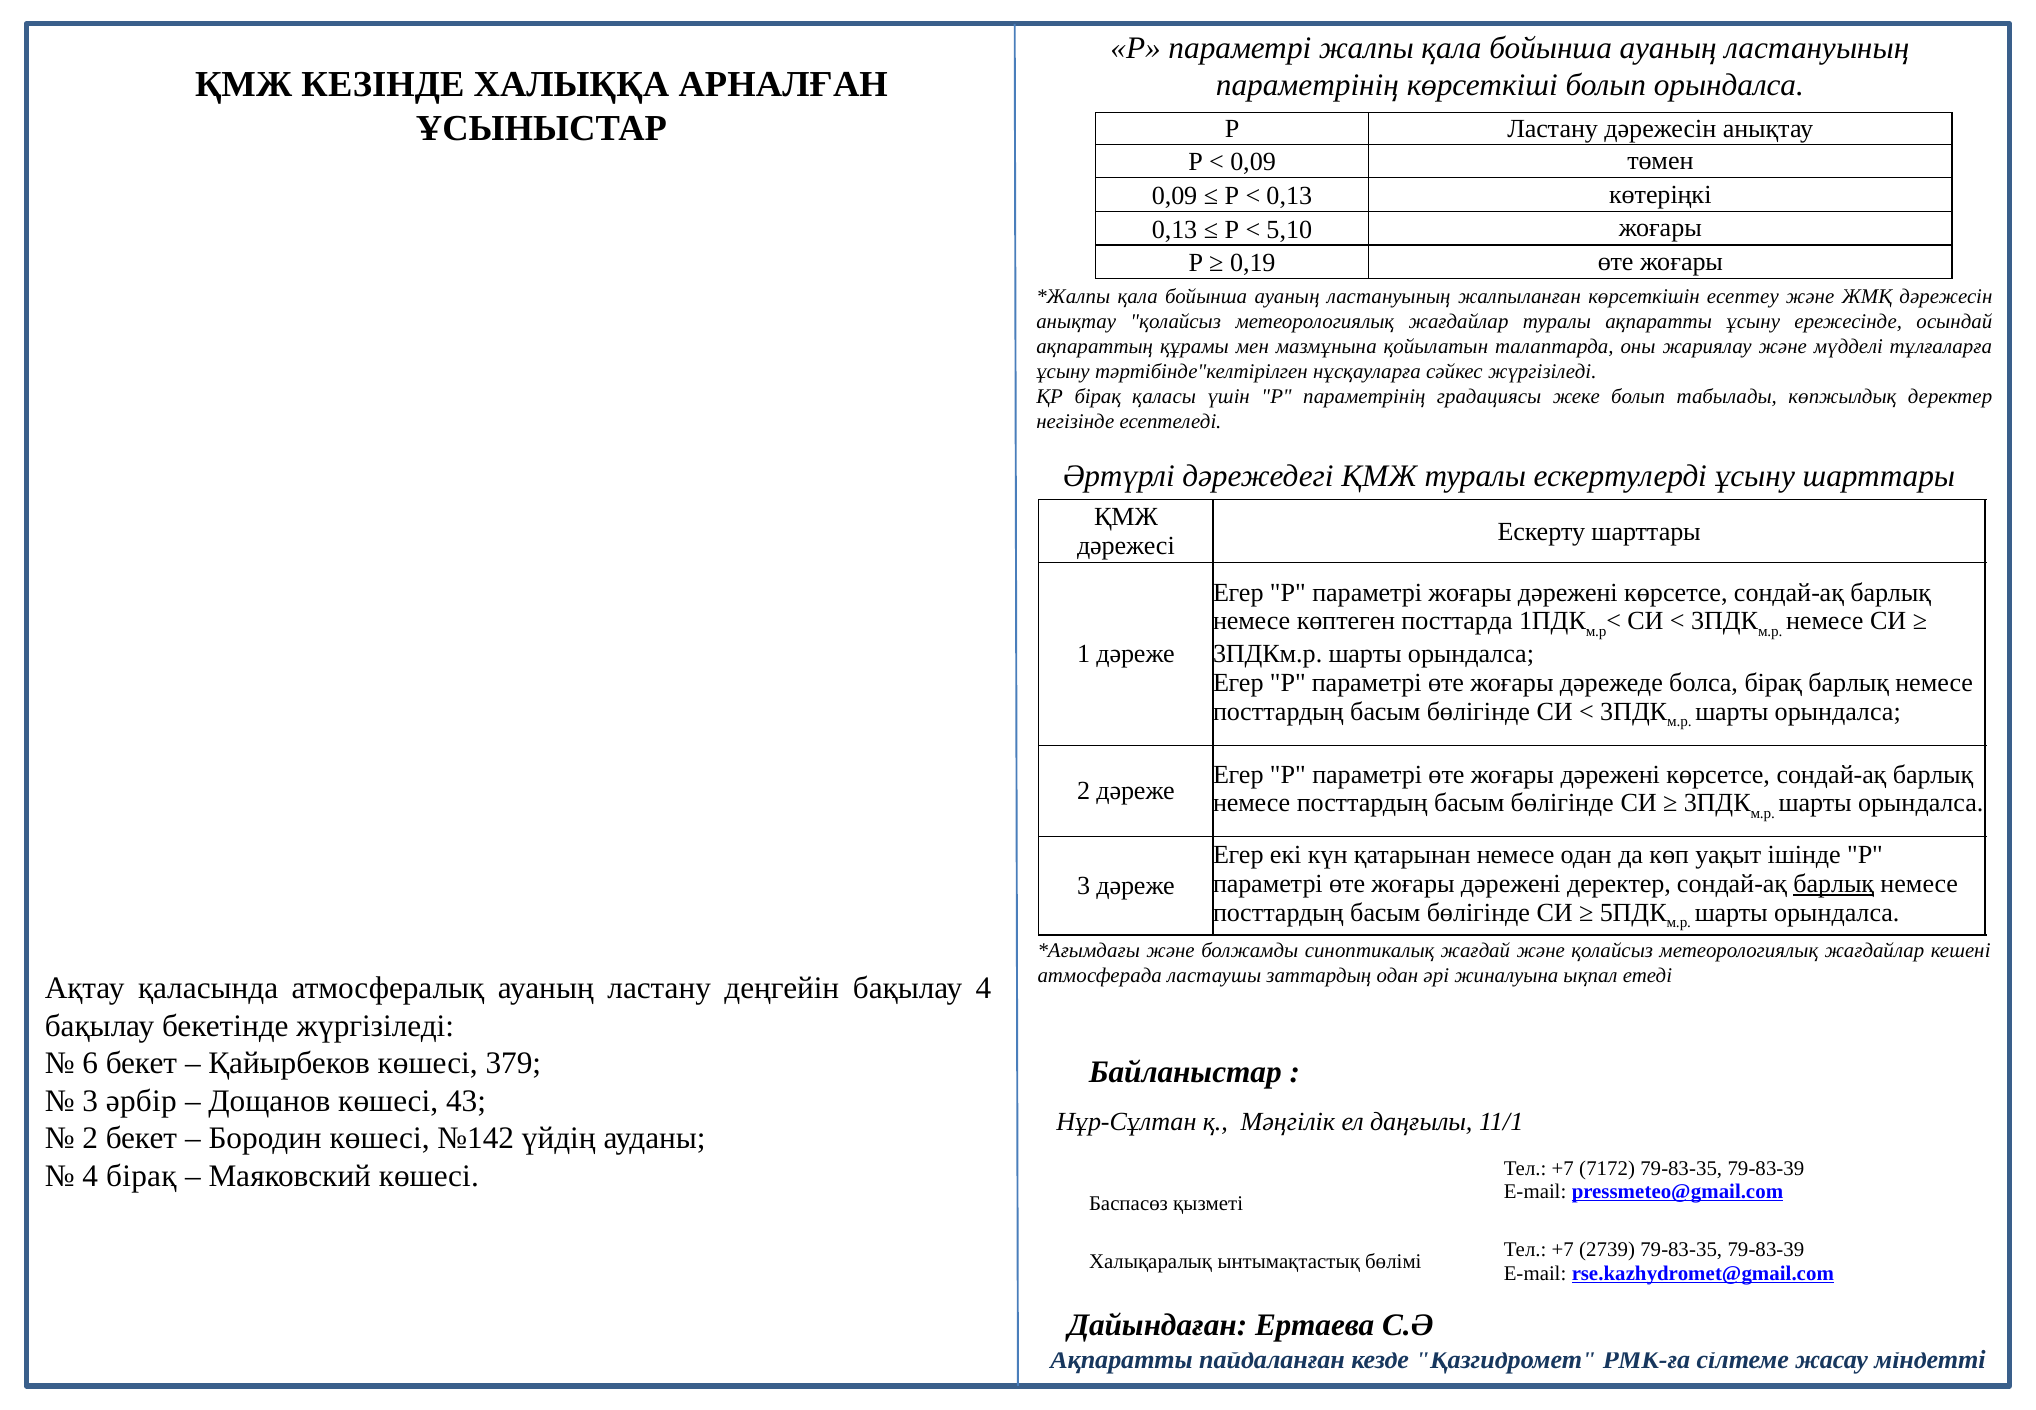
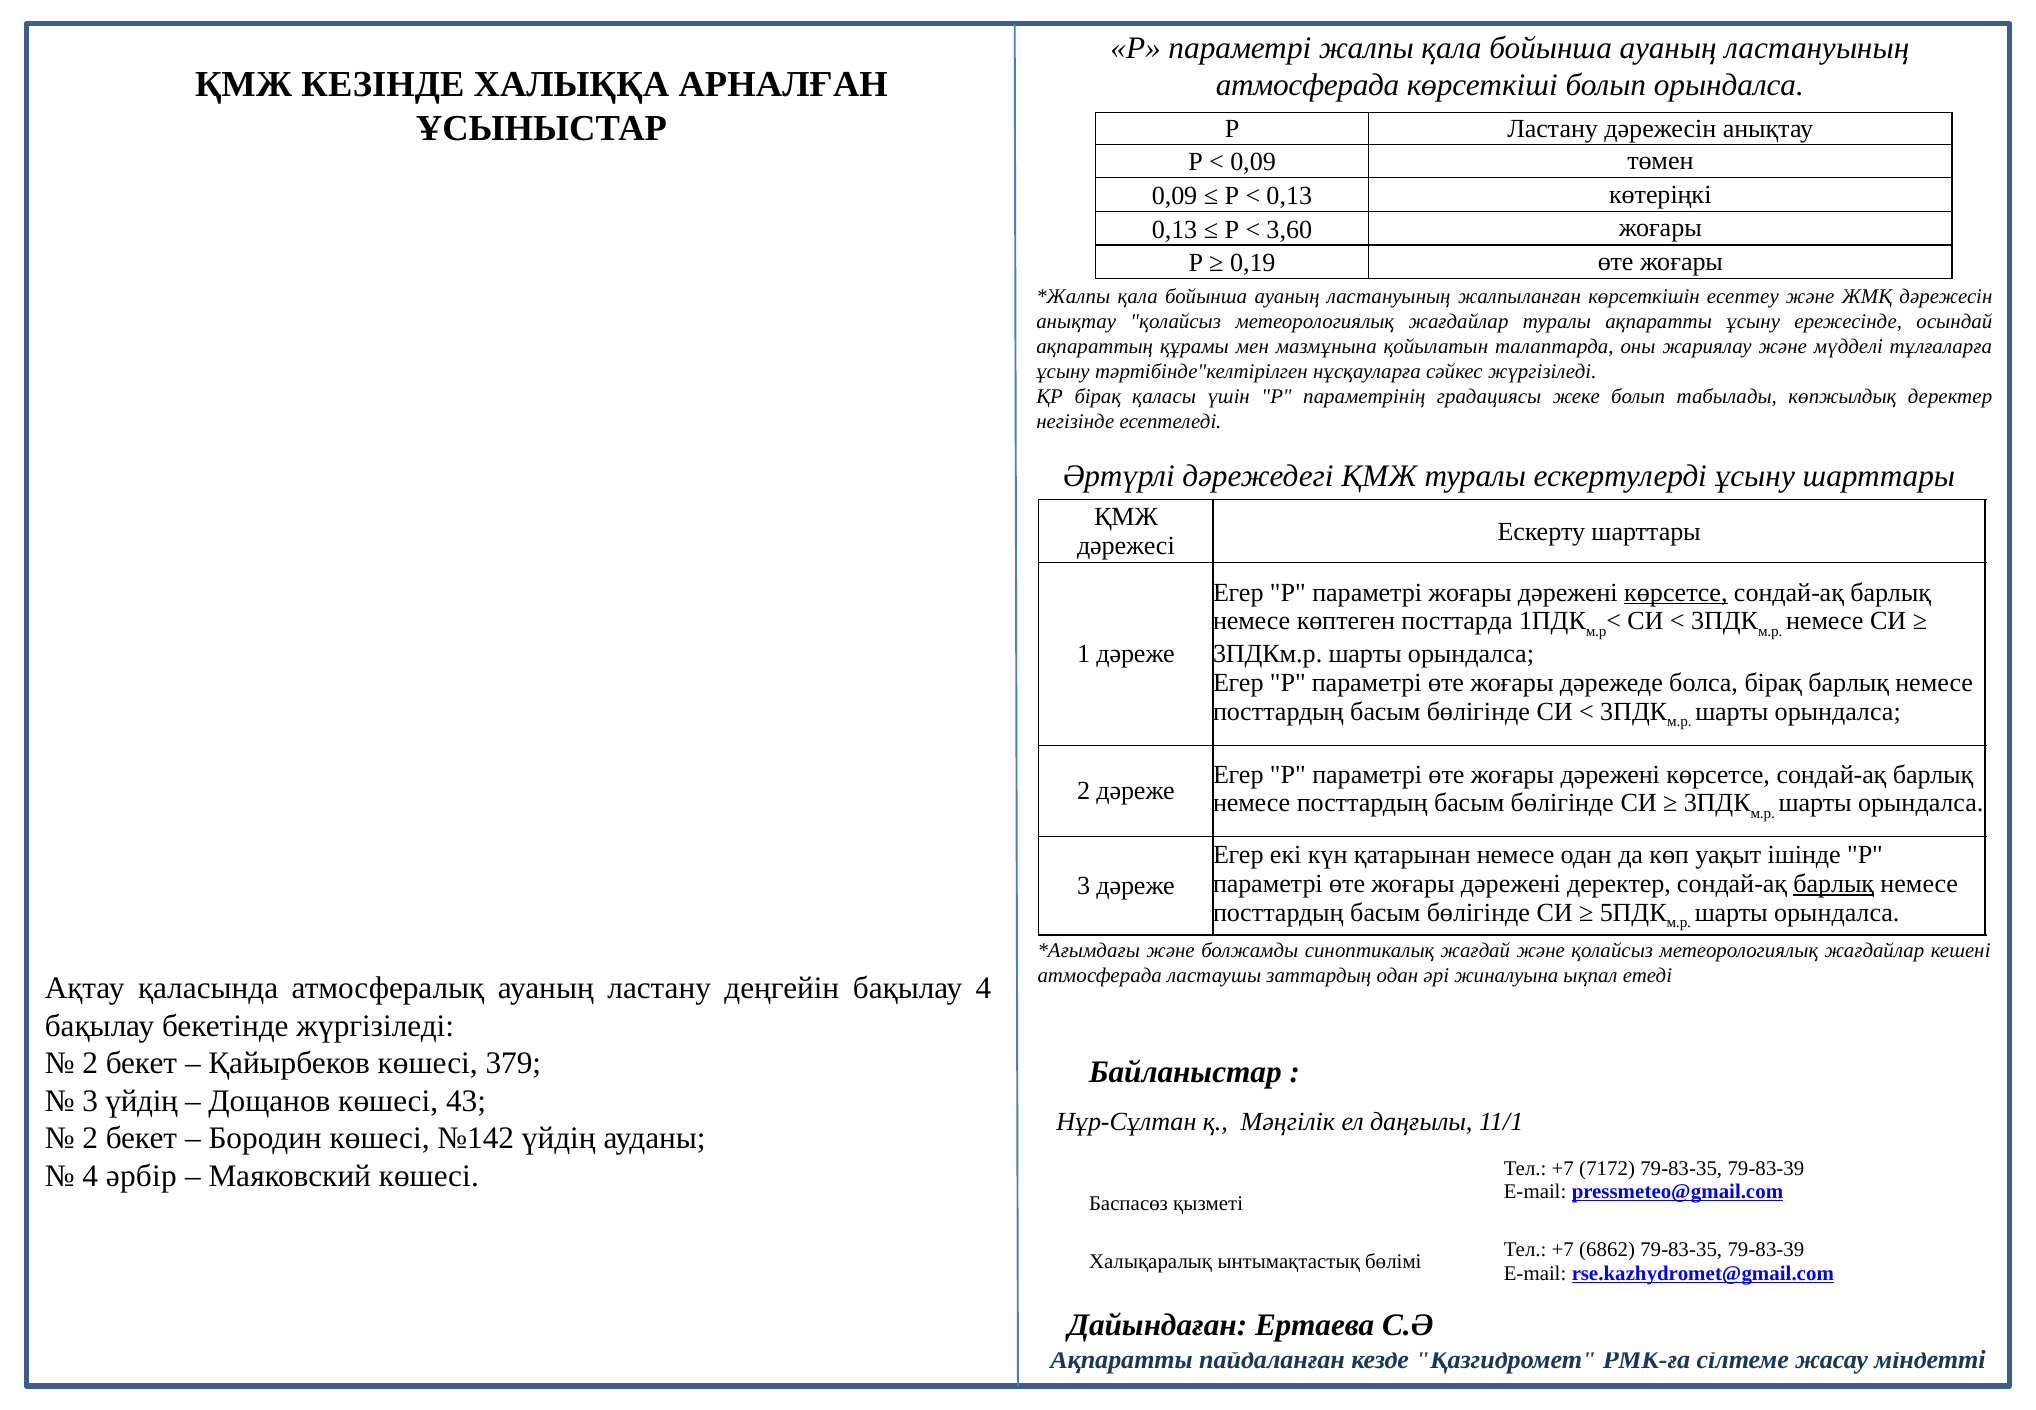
параметрінің: параметрінің -> атмосферада (1308, 85)
5,10: 5,10 -> 3,60 (1289, 229)
көрсетсе underline: none -> present (1676, 592)
6: 6 -> 2 (90, 1063)
3 әрбір: әрбір -> үйдің (142, 1101)
4 бірақ: бірақ -> әрбір (141, 1176)
2739: 2739 -> 6862 (1607, 1250)
